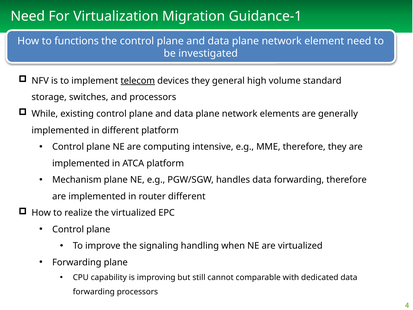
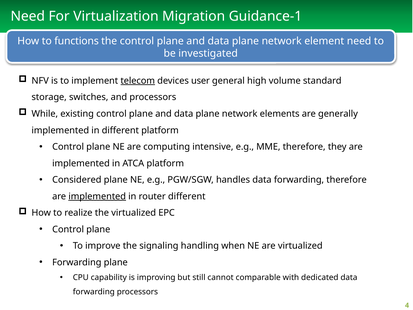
devices they: they -> user (200, 81)
Mechanism: Mechanism -> Considered (77, 180)
implemented underline: none -> present (97, 196)
